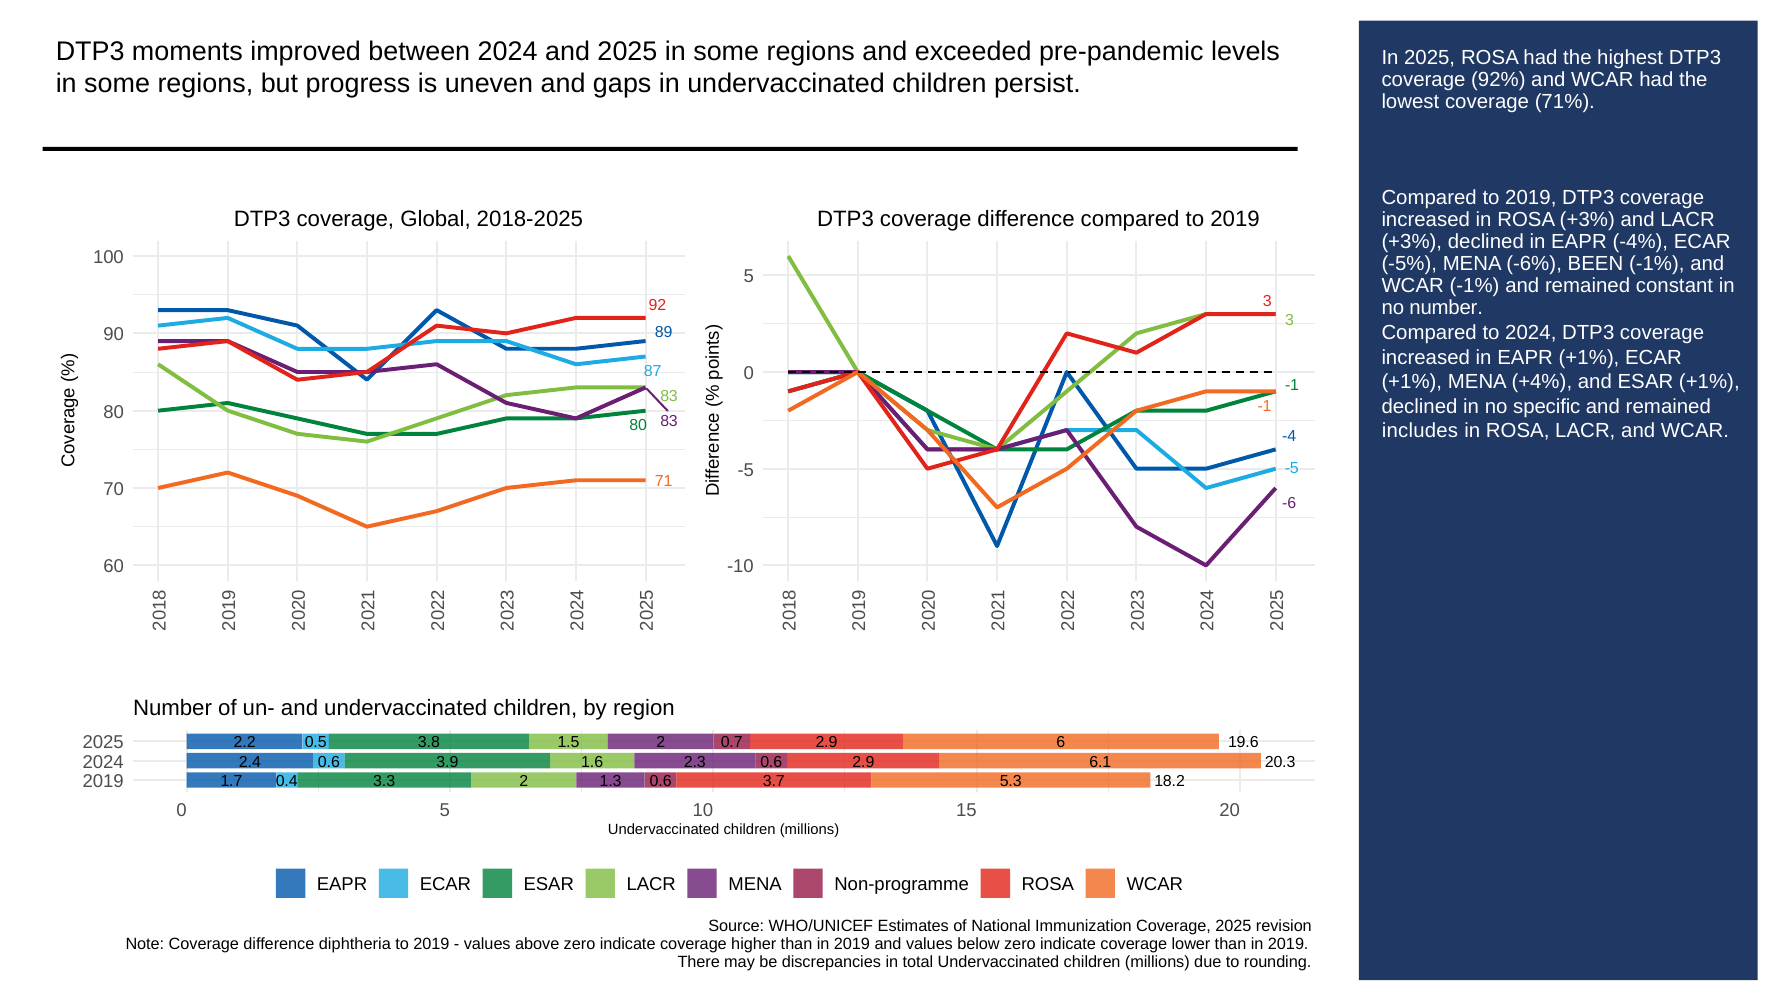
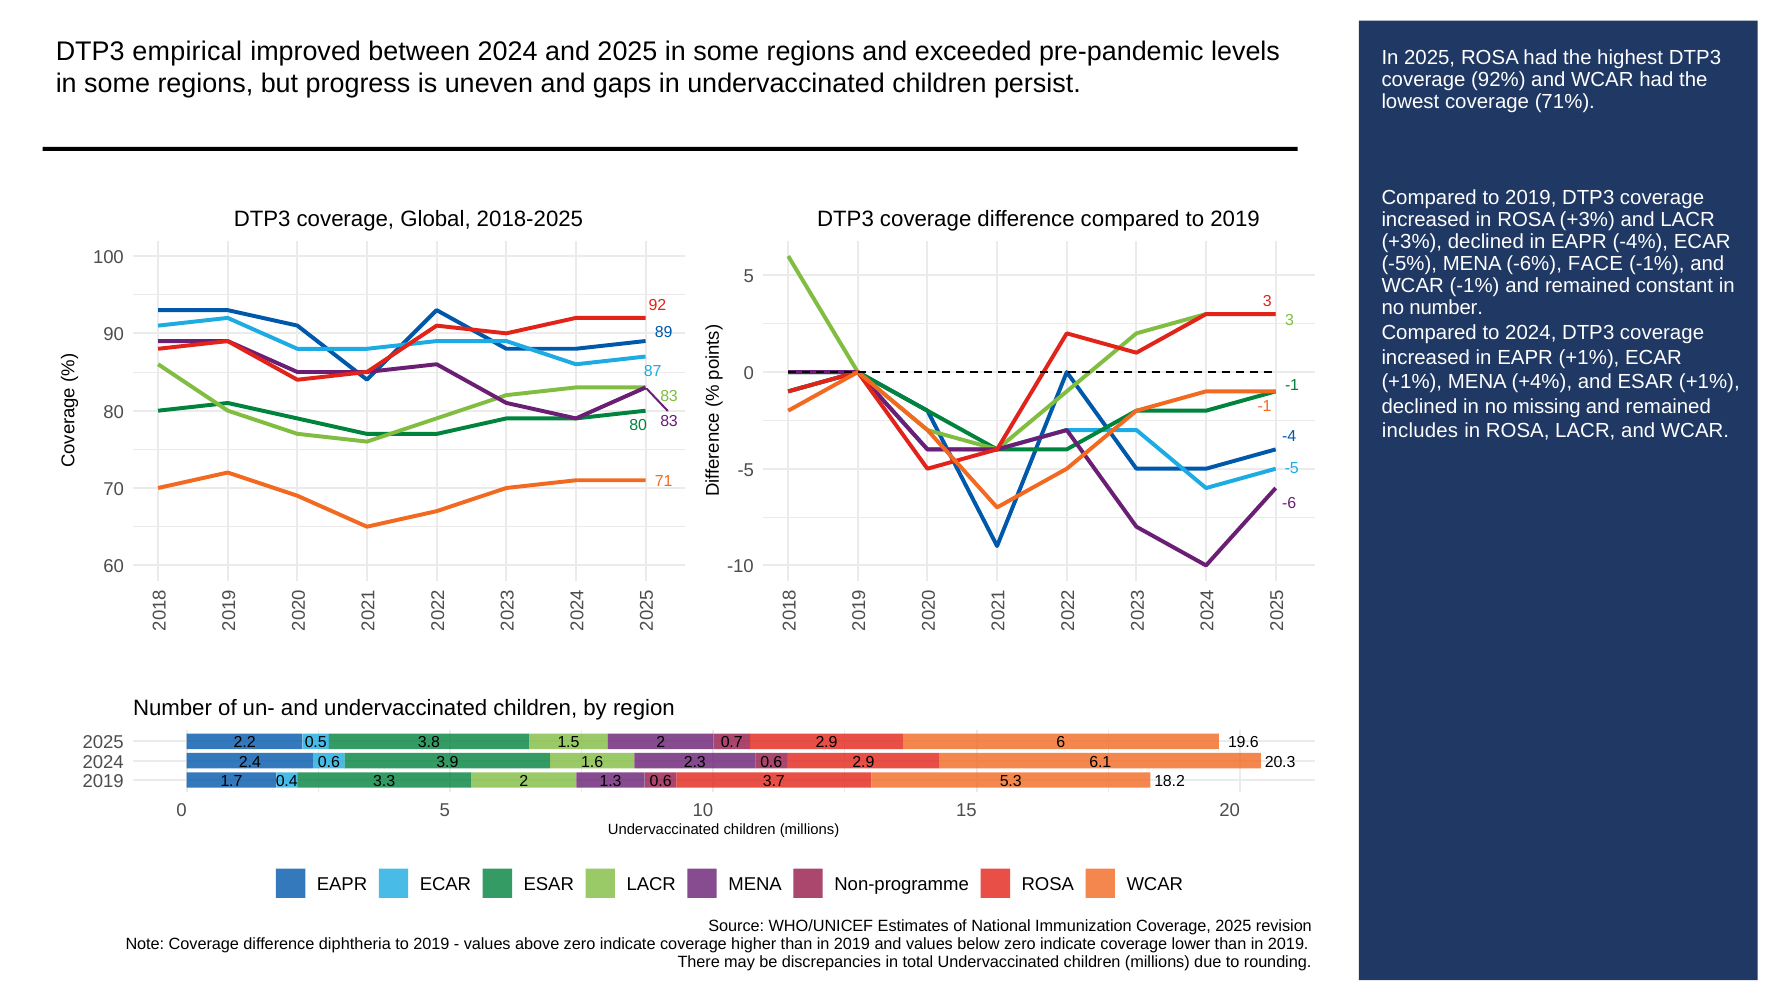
moments: moments -> empirical (187, 51)
BEEN: BEEN -> FACE (1595, 264)
specific: specific -> missing (1547, 407)
